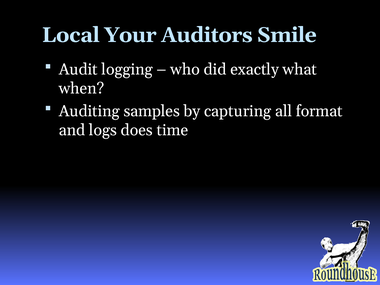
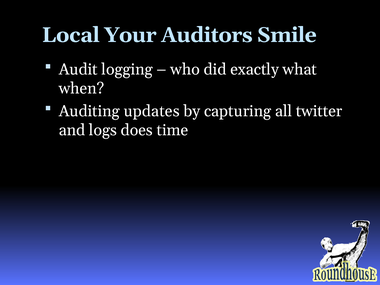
samples: samples -> updates (152, 111)
format: format -> twitter (319, 111)
